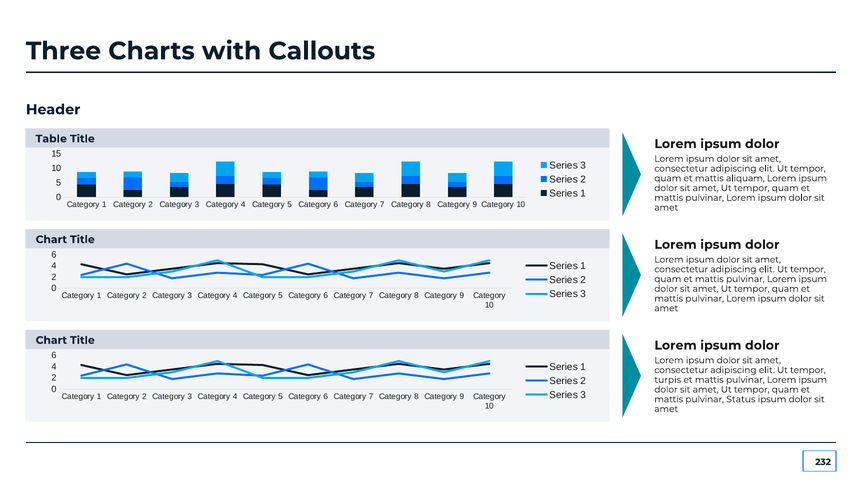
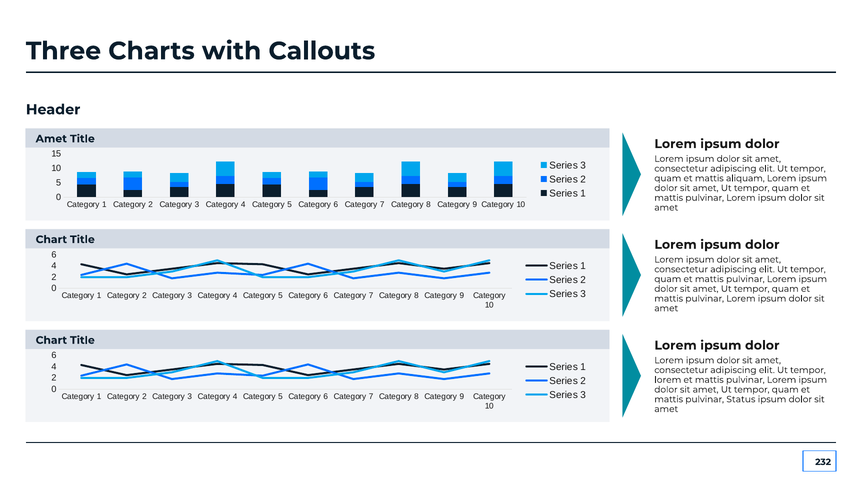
Table: Table -> Amet (51, 139)
turpis: turpis -> lorem (668, 380)
